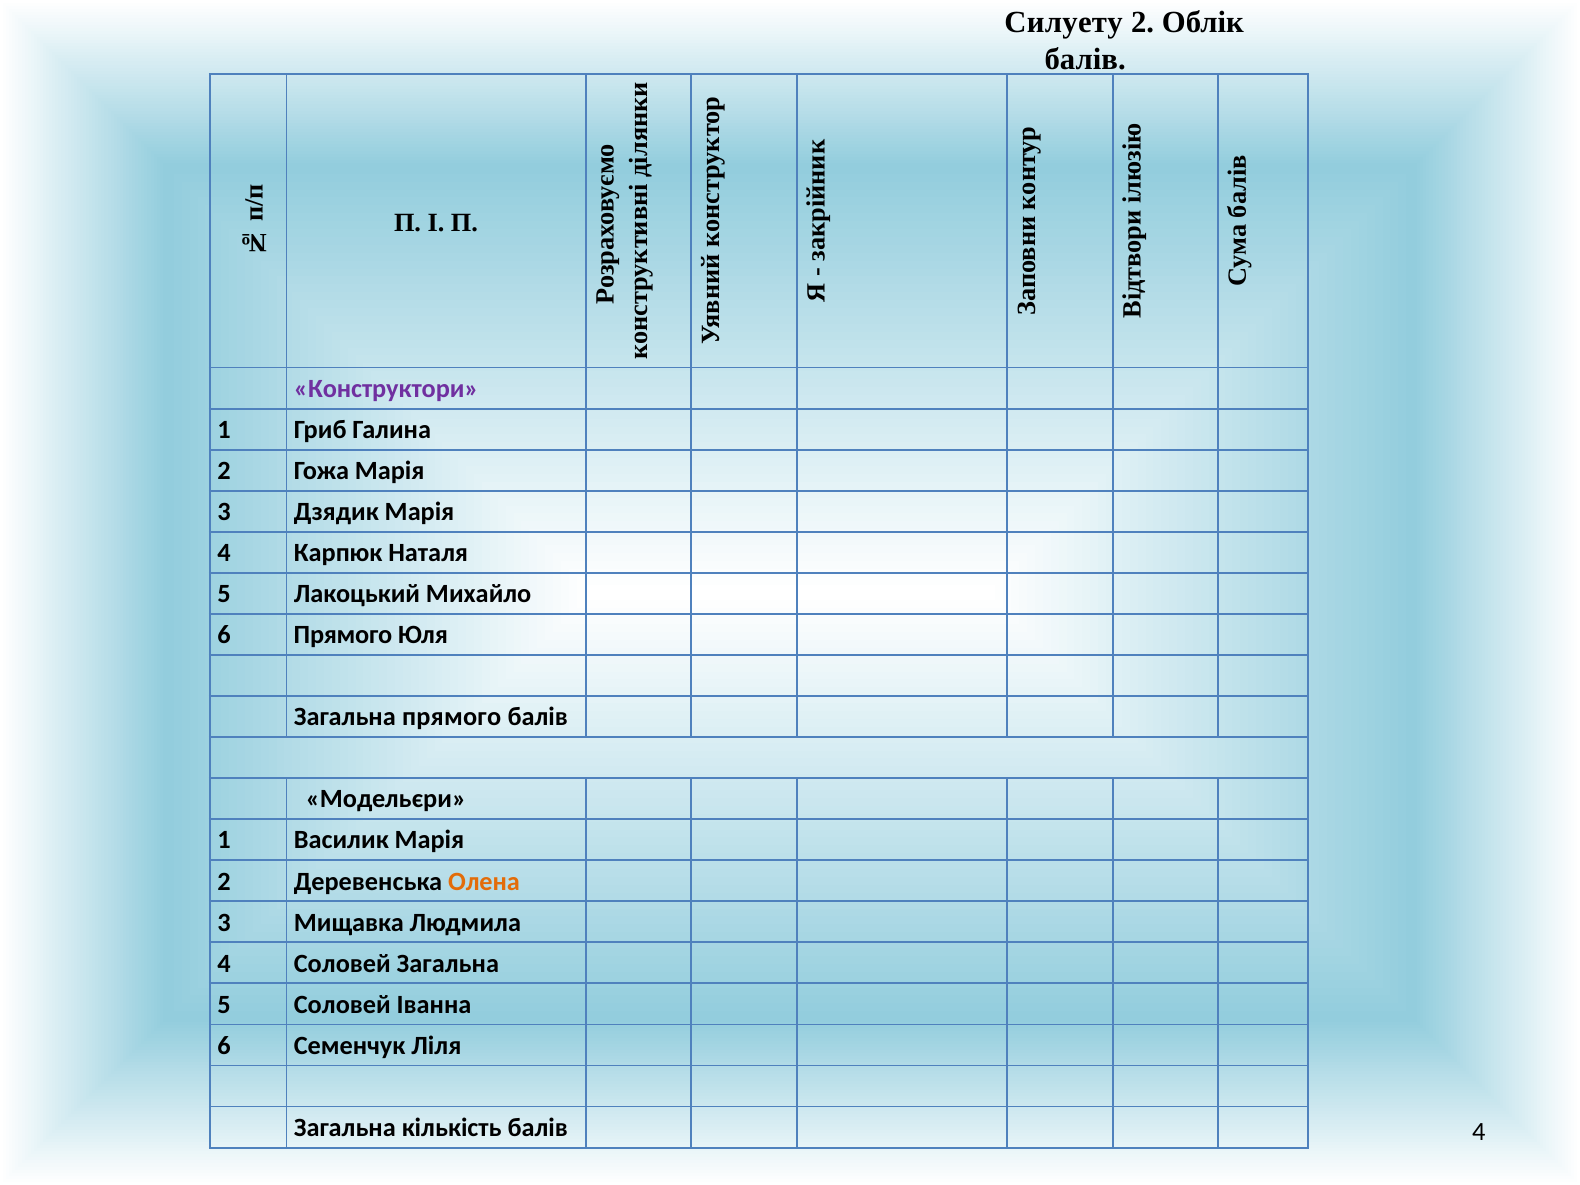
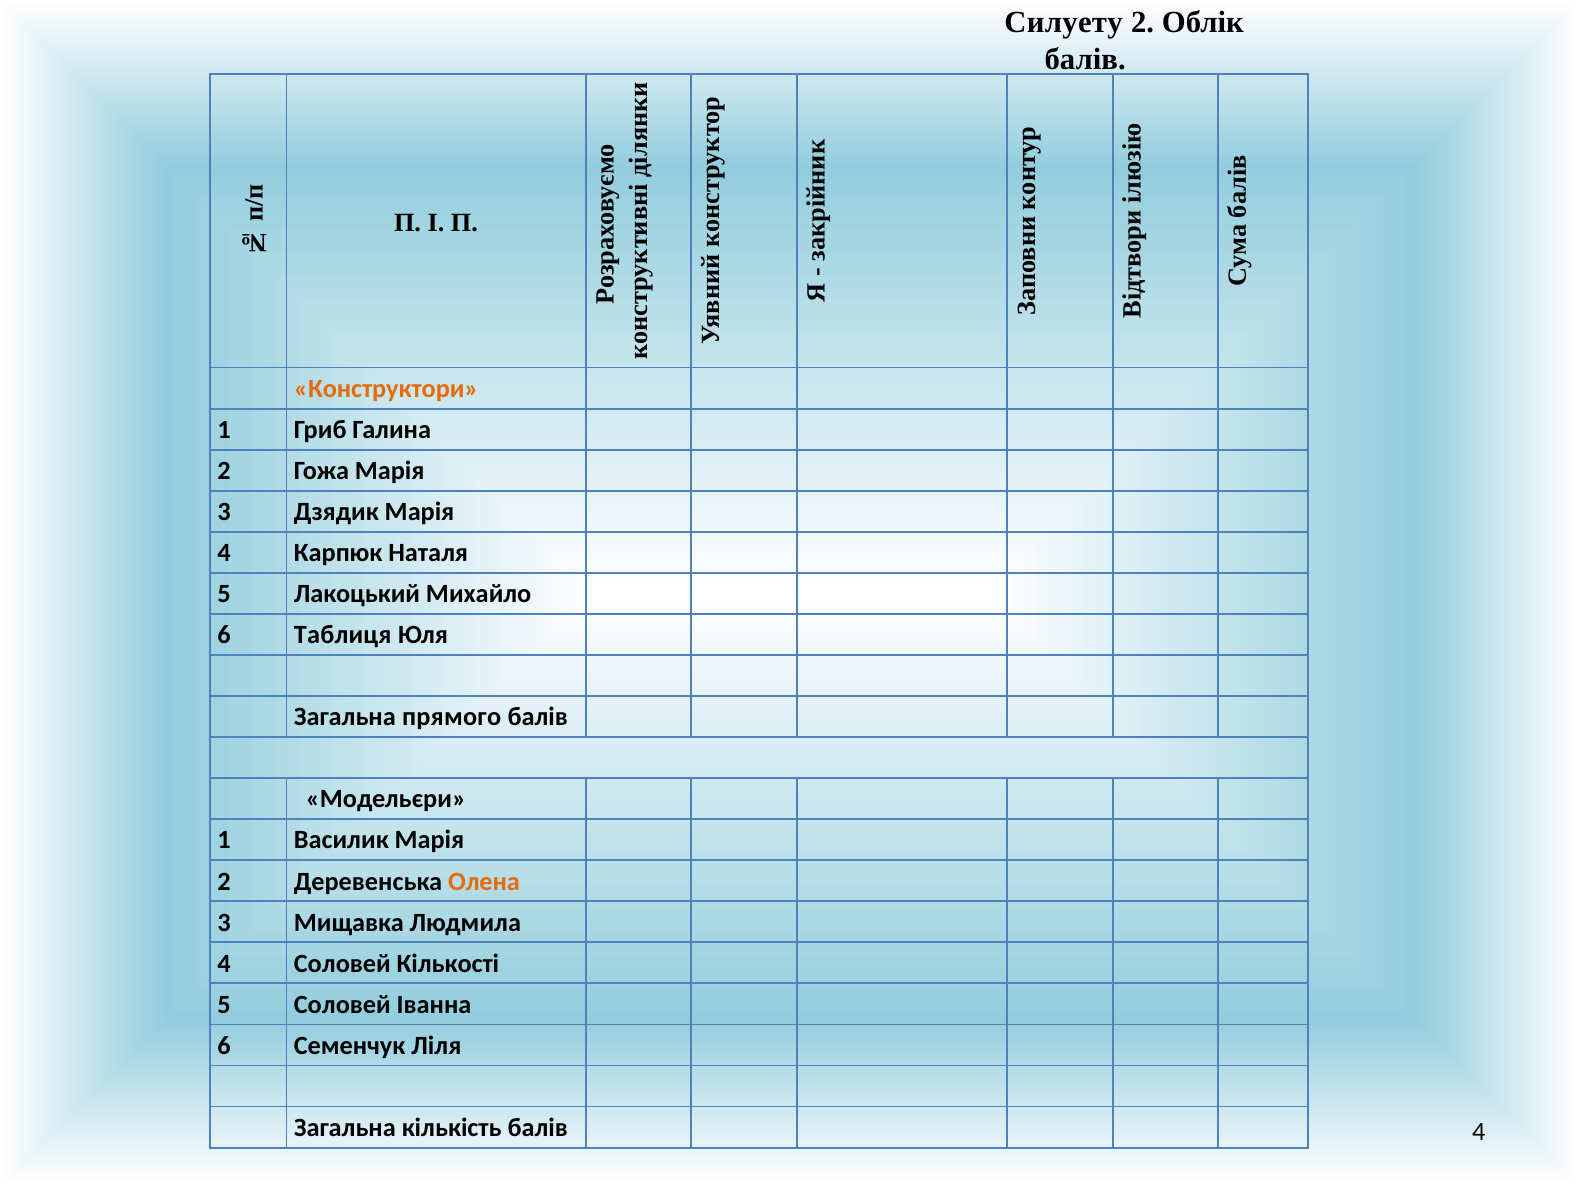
Конструктори colour: purple -> orange (386, 389)
6 Прямого: Прямого -> Таблиця (343, 635)
Соловей Загальна: Загальна -> Кількості (448, 963)
